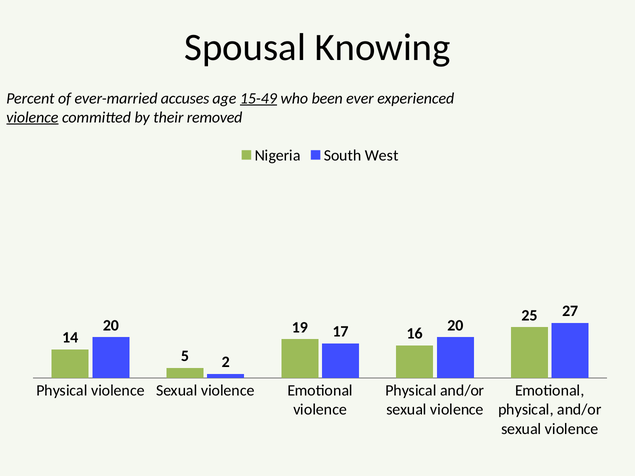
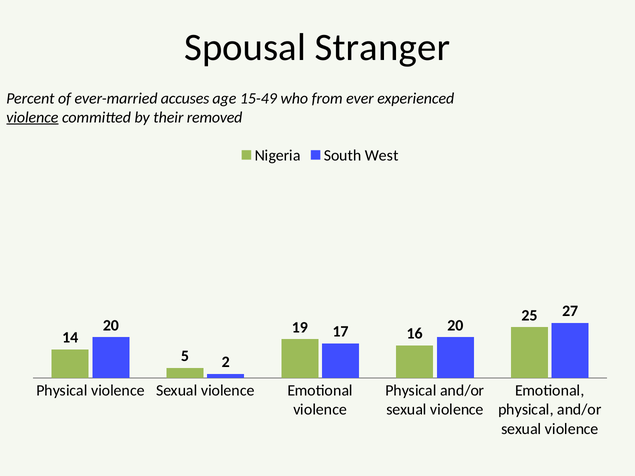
Knowing: Knowing -> Stranger (382, 48)
15-49 underline: present -> none (258, 98)
been: been -> from (327, 98)
